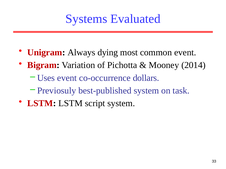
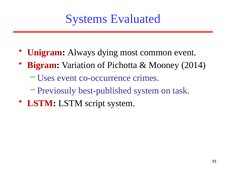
dollars: dollars -> crimes (146, 78)
